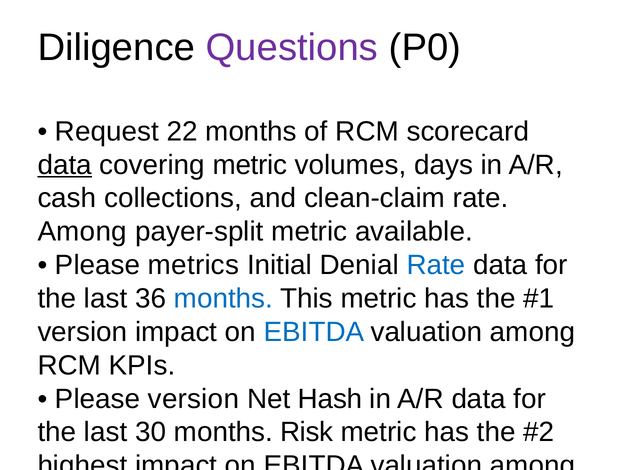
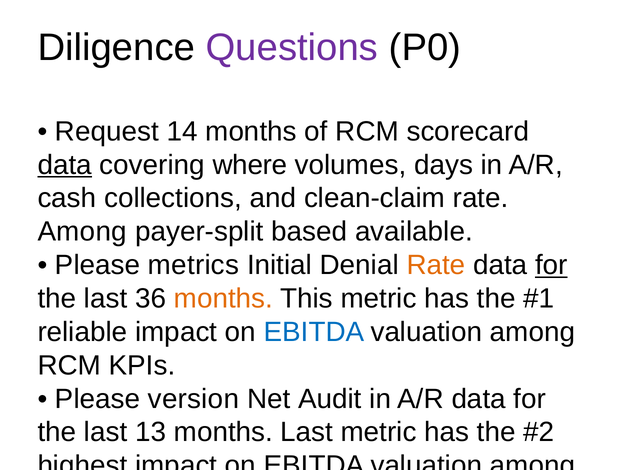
22: 22 -> 14 (182, 131)
covering metric: metric -> where (250, 165)
payer-split metric: metric -> based (309, 232)
Rate colour: blue -> orange (436, 265)
for underline: none -> present (551, 265)
months colour: blue -> orange (223, 299)
version: version -> reliable (82, 332)
Hash: Hash -> Audit (330, 399)
30: 30 -> 13 (151, 433)
months Risk: Risk -> Last (307, 433)
